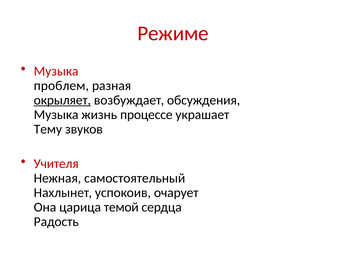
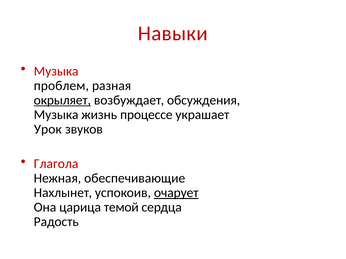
Режиме: Режиме -> Навыки (173, 33)
Тему: Тему -> Урок (48, 129)
Учителя: Учителя -> Глагола (56, 164)
самостоятельный: самостоятельный -> обеспечивающие (135, 179)
очарует underline: none -> present (176, 193)
